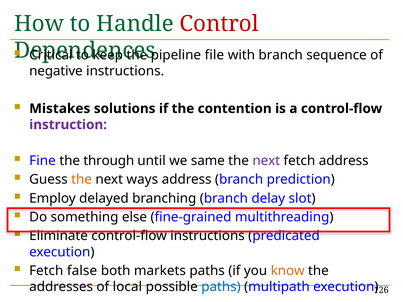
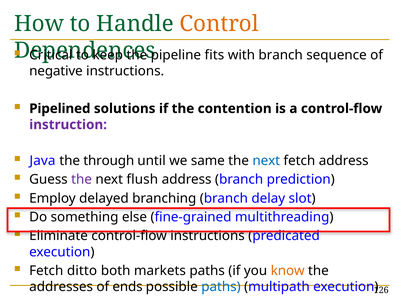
Control colour: red -> orange (219, 24)
file: file -> fits (214, 55)
Mistakes: Mistakes -> Pipelined (60, 109)
Fine: Fine -> Java (42, 161)
next colour: purple -> blue (266, 161)
the colour: orange -> purple (82, 180)
ways: ways -> flush (142, 180)
false: false -> ditto (82, 271)
local: local -> ends (128, 287)
